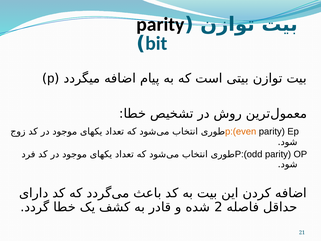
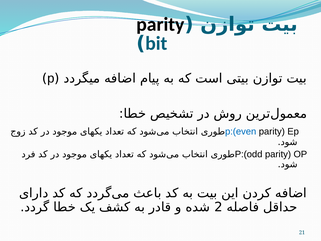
p:(even colour: orange -> blue (241, 131)
